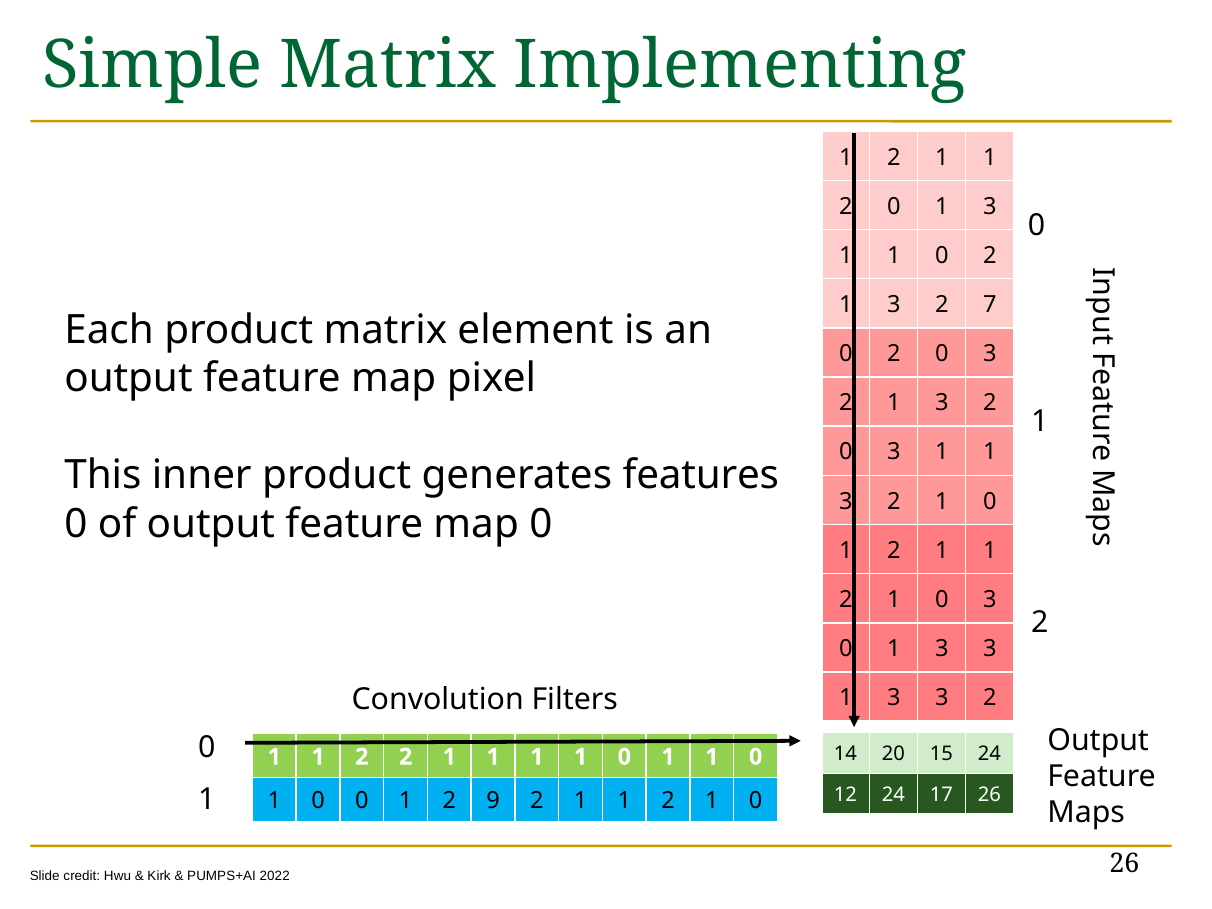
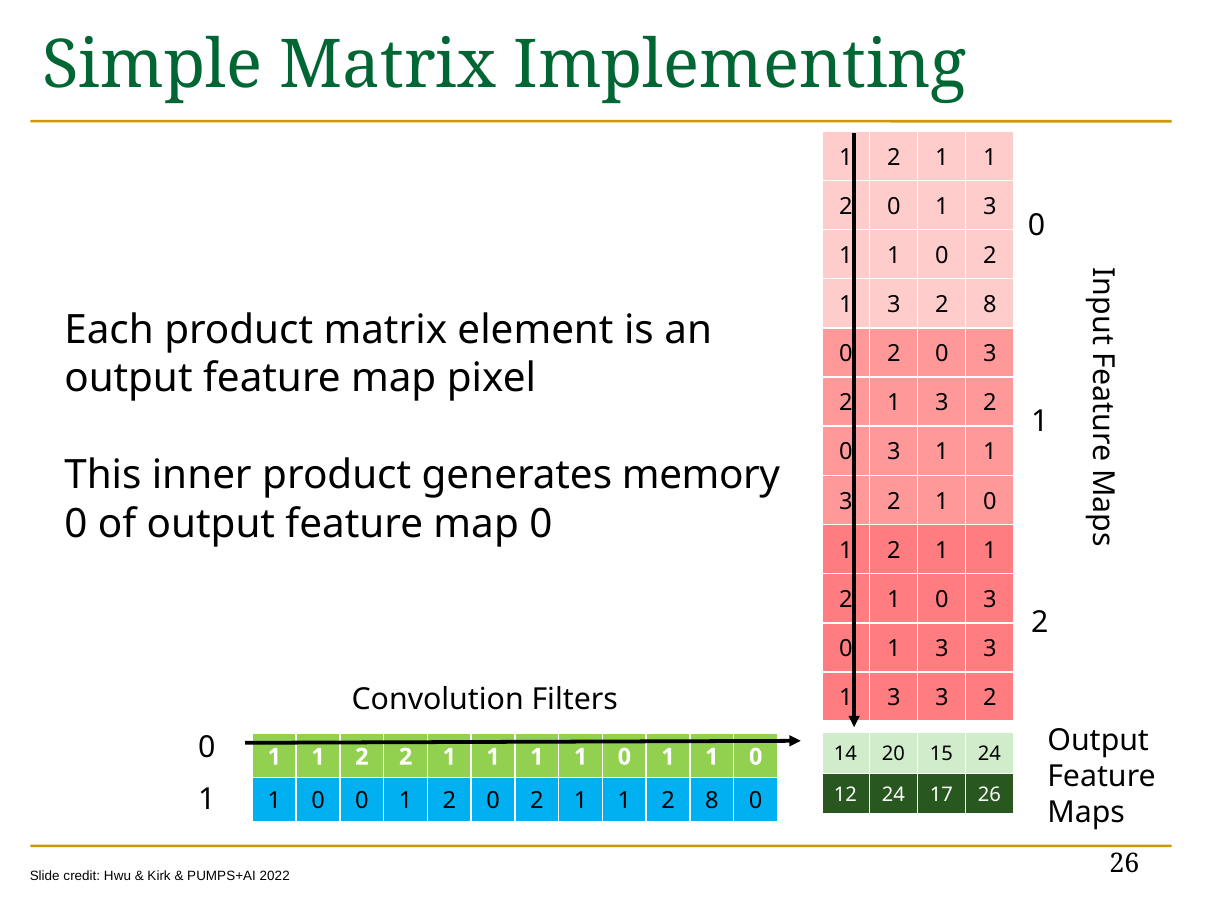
3 2 7: 7 -> 8 (990, 305)
features: features -> memory (701, 475)
0 1 2 9: 9 -> 0 (493, 801)
1: 1 -> 8 (712, 801)
